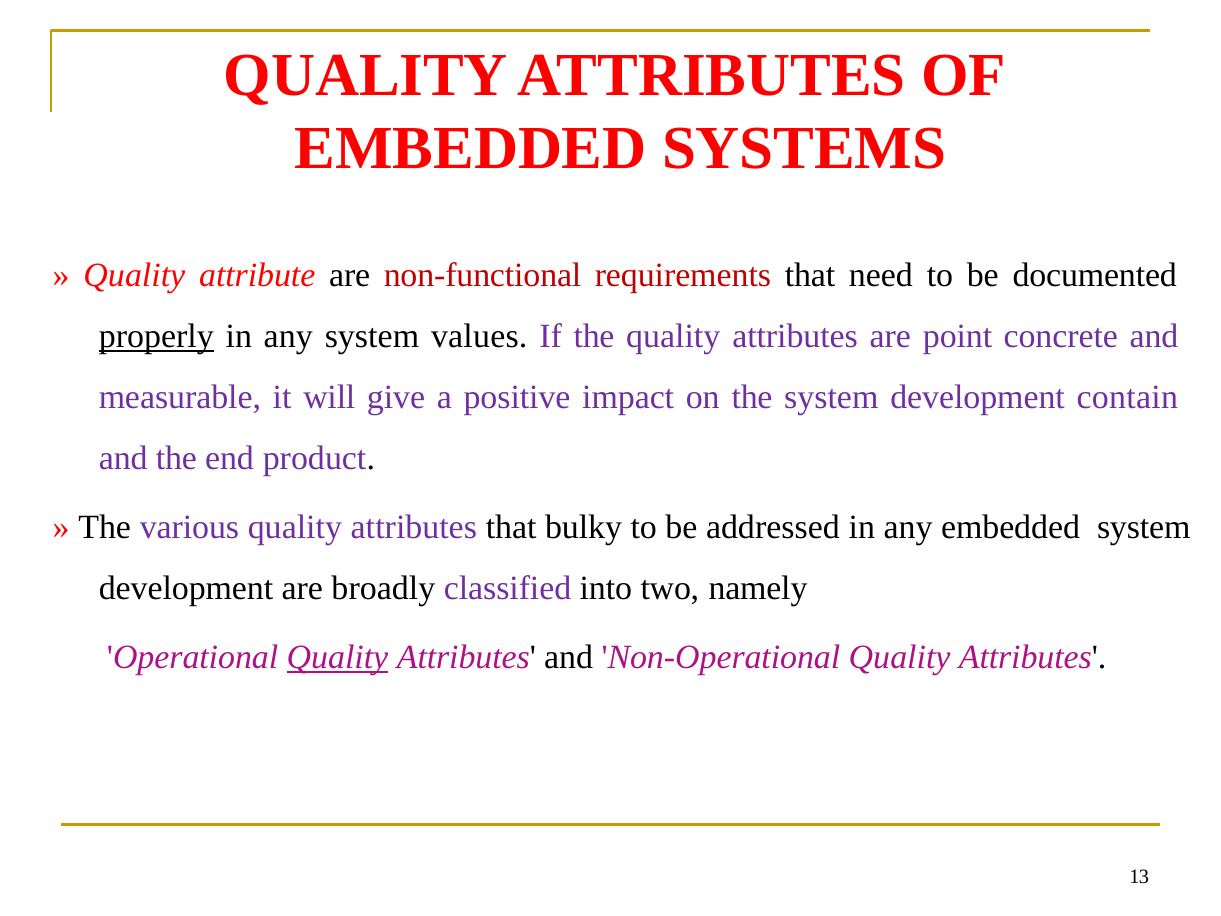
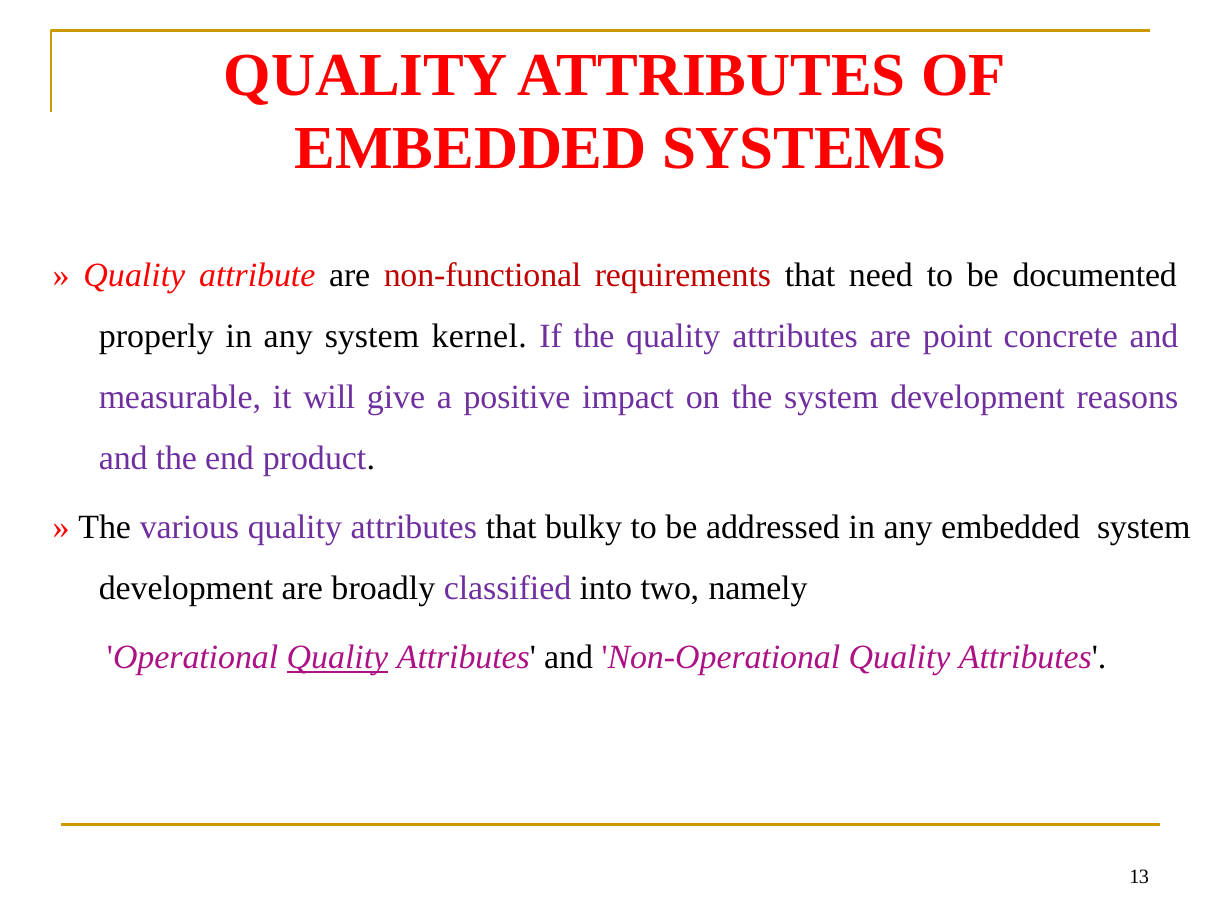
properly underline: present -> none (156, 336)
values: values -> kernel (479, 336)
contain: contain -> reasons (1127, 397)
